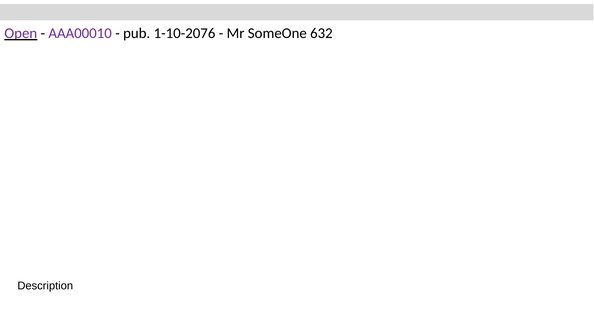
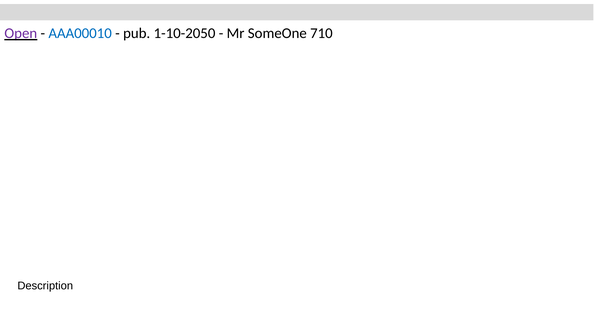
AAA00010 colour: purple -> blue (80, 33)
1-10-2076: 1-10-2076 -> 1-10-2050 (184, 33)
632: 632 -> 710 (321, 33)
